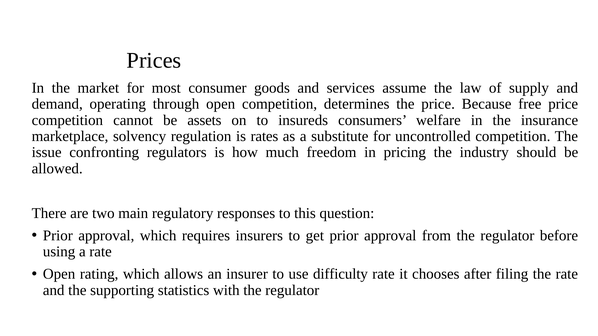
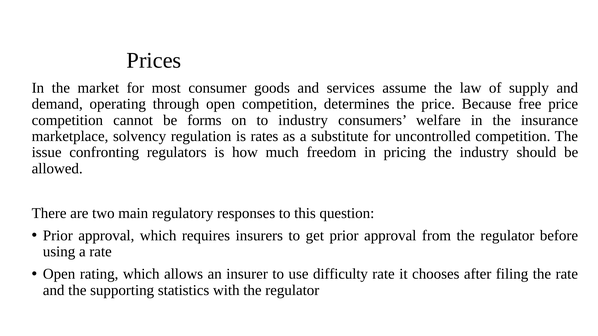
assets: assets -> forms (204, 120)
to insureds: insureds -> industry (303, 120)
